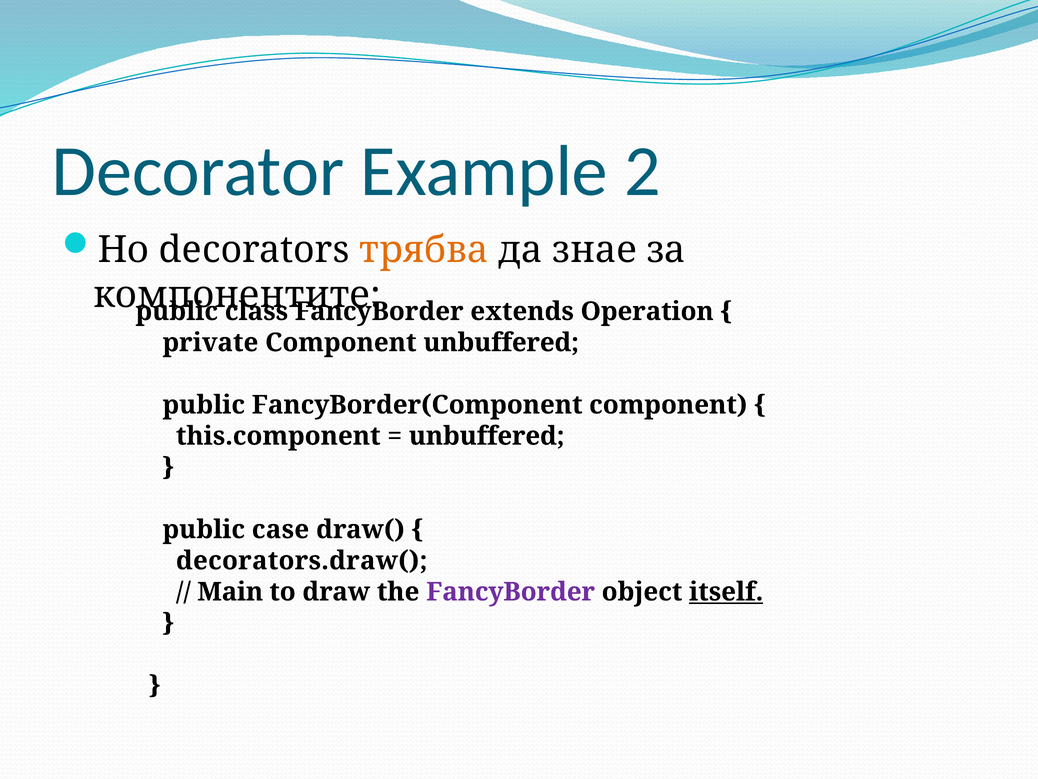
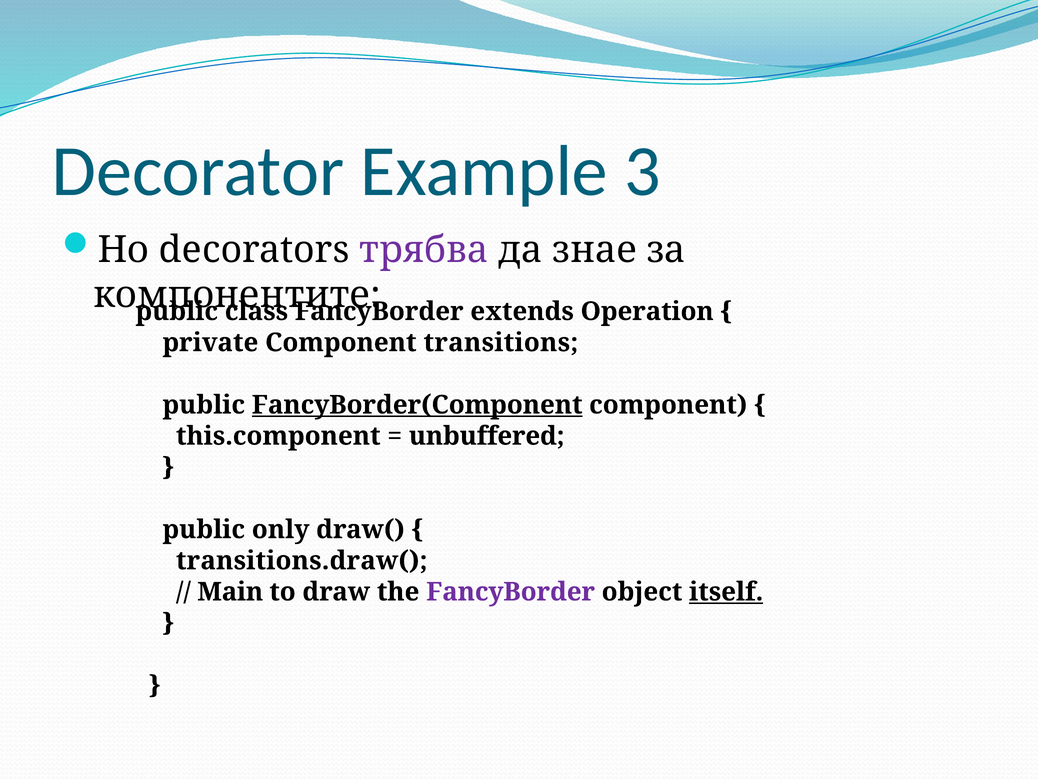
2: 2 -> 3 (642, 171)
трябва colour: orange -> purple (424, 250)
Component unbuffered: unbuffered -> transitions (501, 342)
FancyBorder(Component underline: none -> present (417, 405)
case: case -> only (281, 529)
decorators.draw(: decorators.draw( -> transitions.draw( (302, 560)
